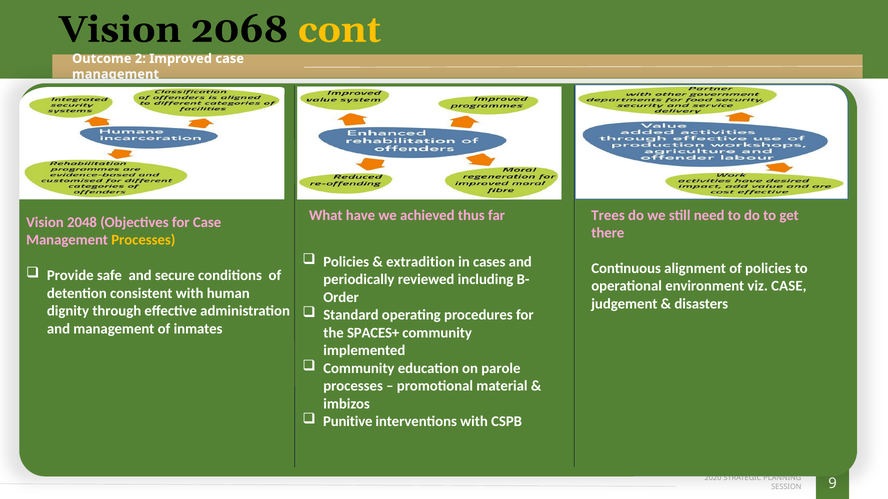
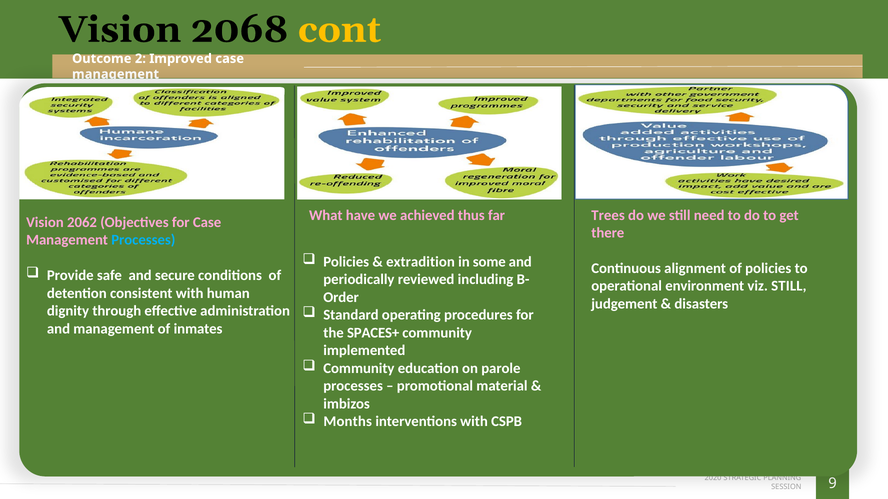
2048: 2048 -> 2062 (82, 223)
Processes colour: yellow -> light blue (143, 240)
cases: cases -> some (489, 262)
viz CASE: CASE -> STILL (789, 286)
Punitive: Punitive -> Months (348, 422)
